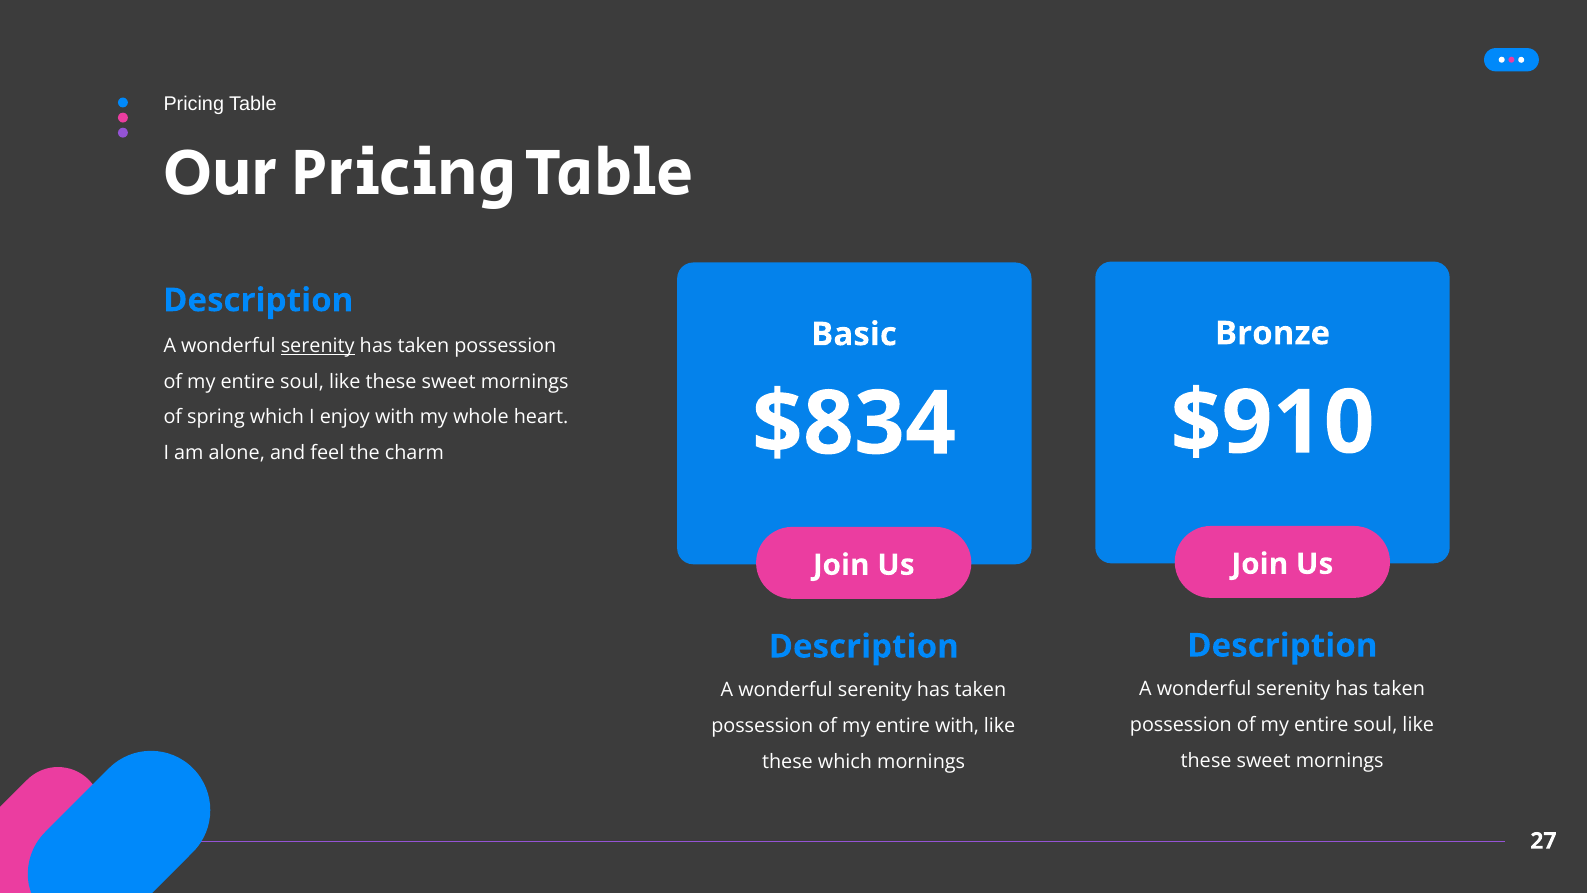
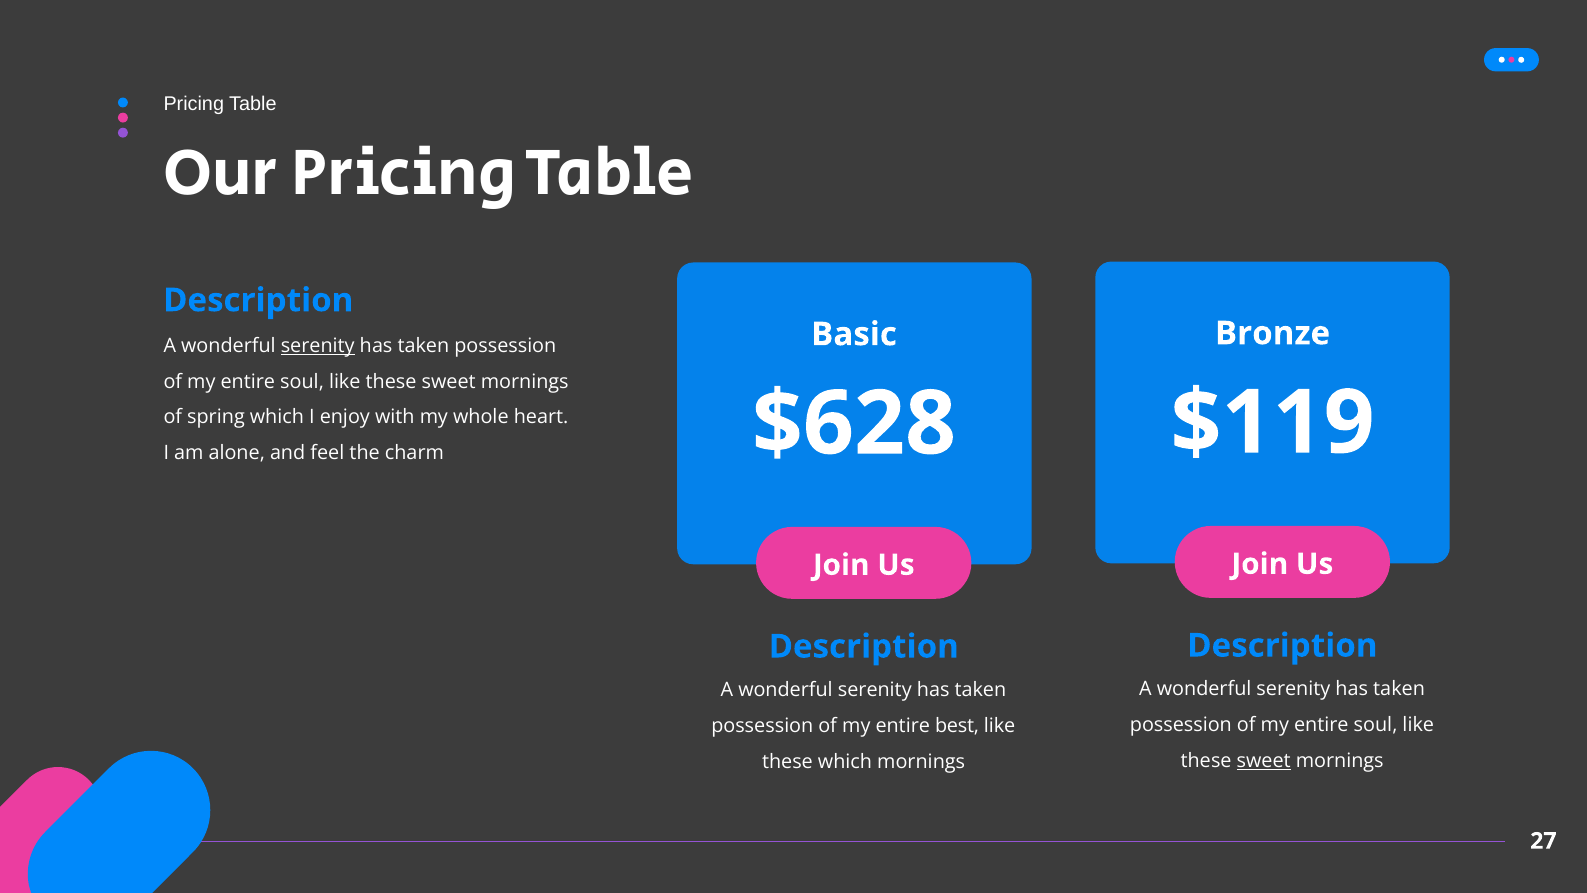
$910: $910 -> $119 (1273, 423)
$834: $834 -> $628 (854, 424)
entire with: with -> best (957, 726)
sweet underline: none -> present (1264, 761)
